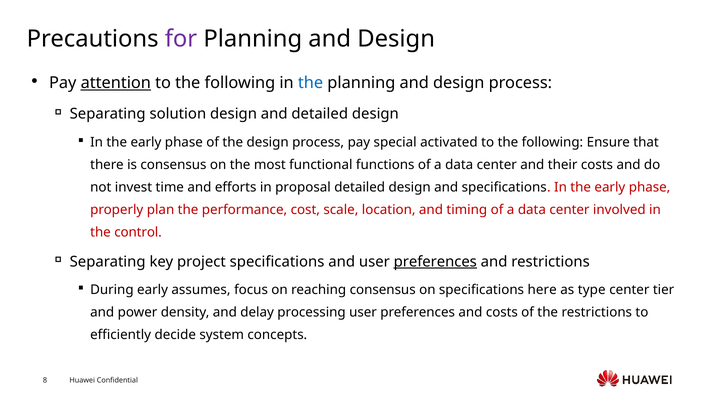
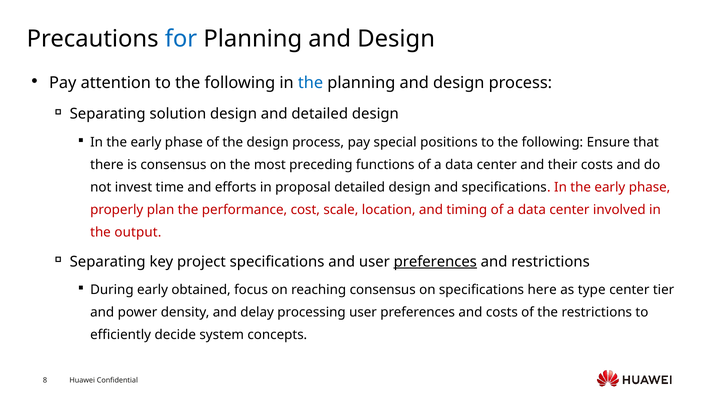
for colour: purple -> blue (181, 39)
attention underline: present -> none (116, 83)
activated: activated -> positions (449, 142)
functional: functional -> preceding (321, 164)
control: control -> output (138, 232)
assumes: assumes -> obtained (201, 290)
